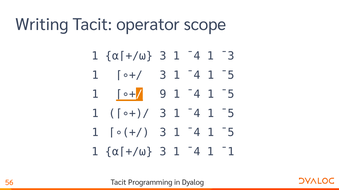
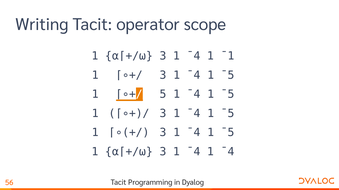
¯3: ¯3 -> ¯1 (228, 56)
9: 9 -> 5 (163, 95)
¯4 1 ¯1: ¯1 -> ¯4 (228, 152)
